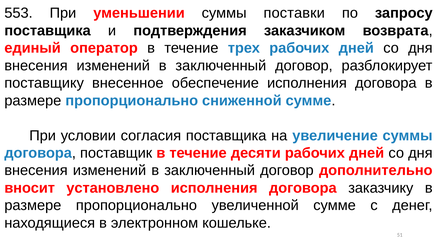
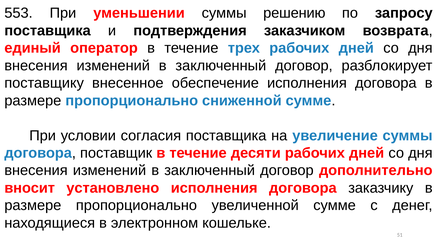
поставки: поставки -> решению (294, 13)
